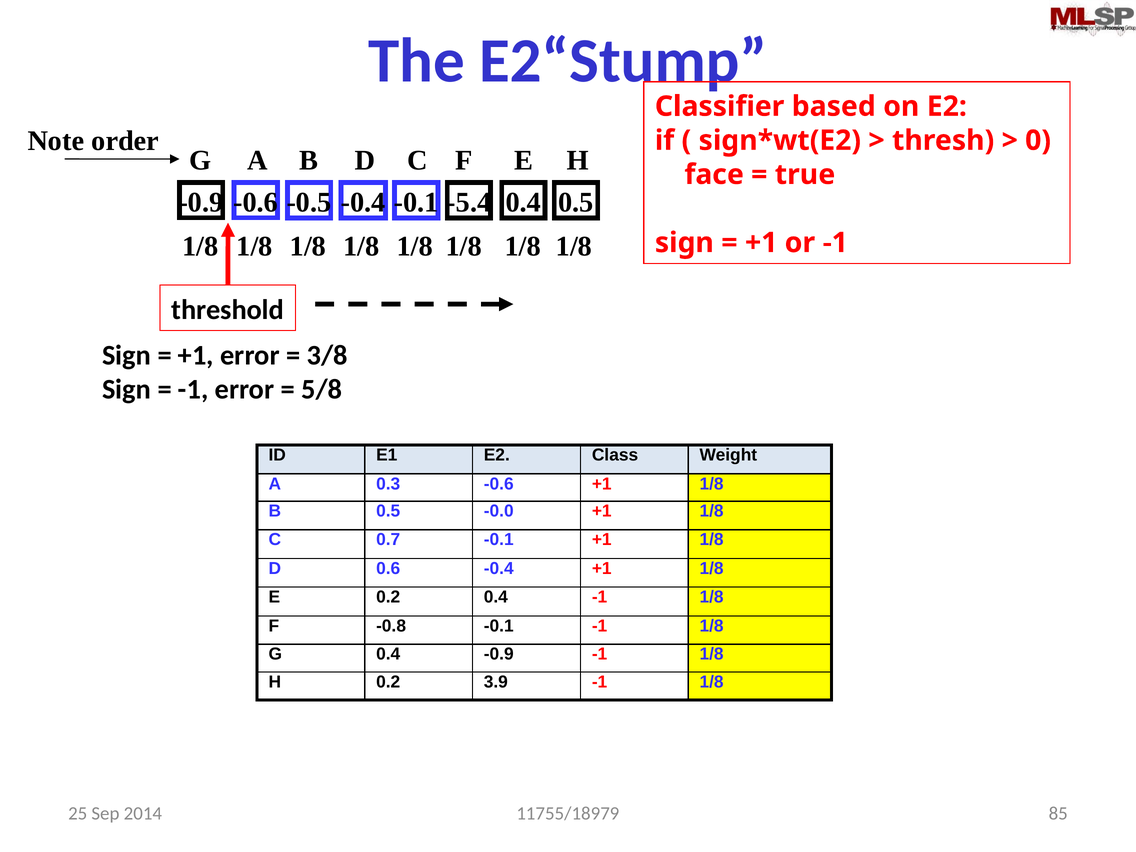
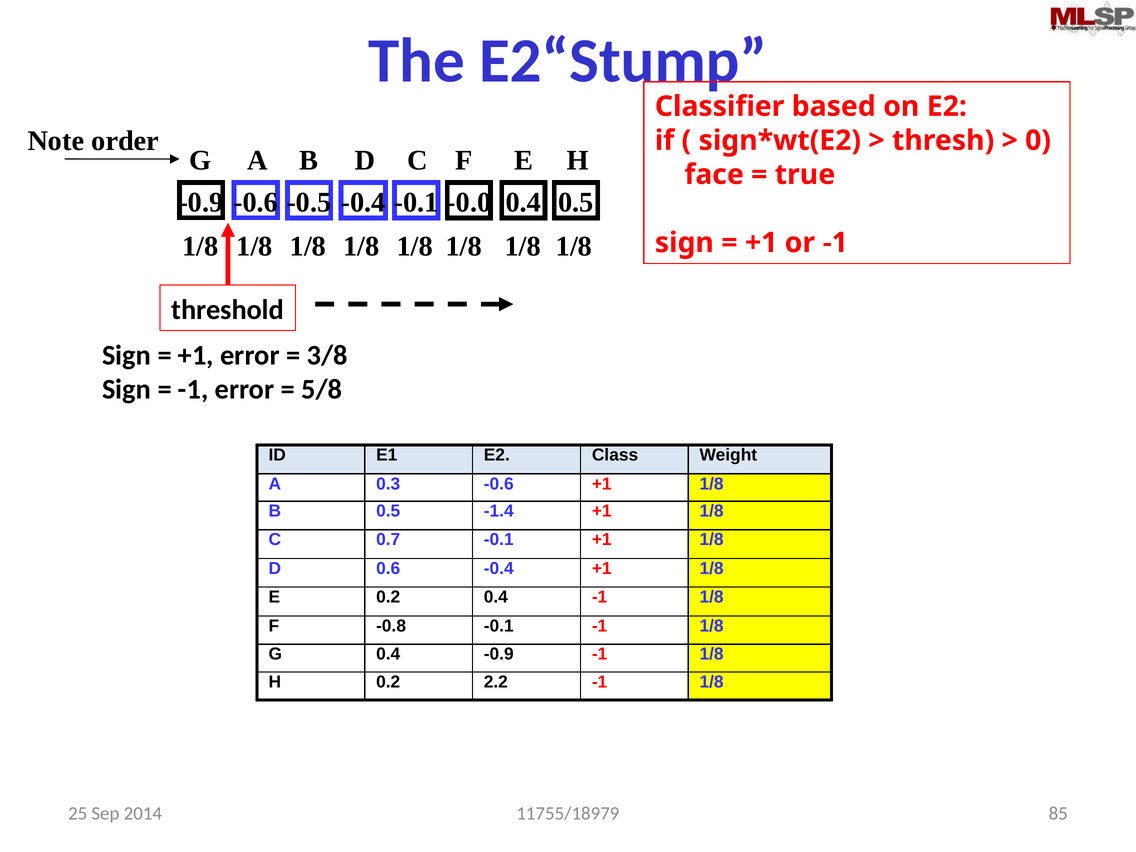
-5.4: -5.4 -> -0.0 (469, 202)
-0.0: -0.0 -> -1.4 (499, 511)
3.9: 3.9 -> 2.2 (496, 682)
